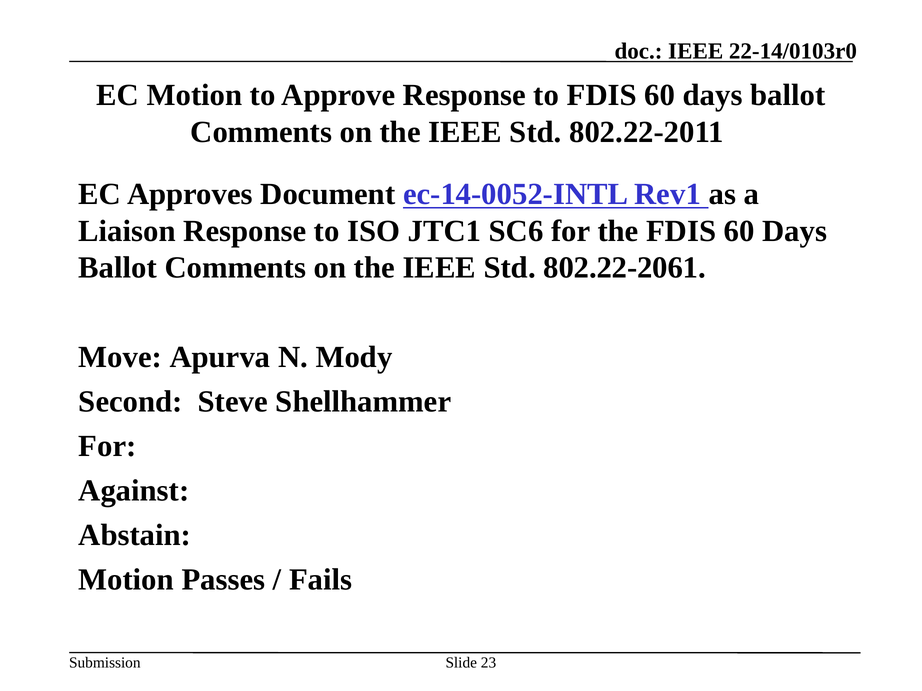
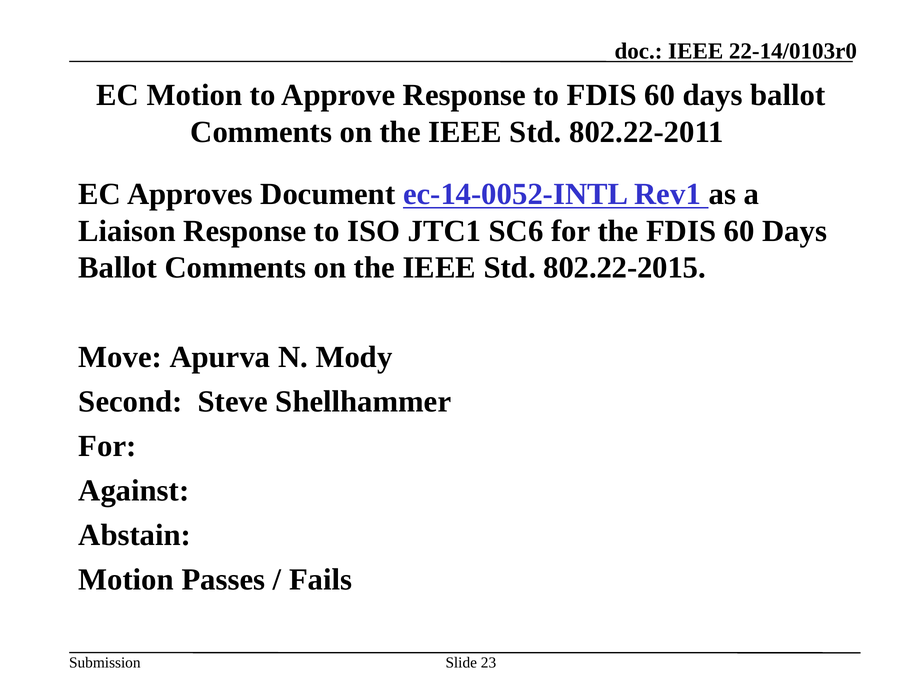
802.22-2061: 802.22-2061 -> 802.22-2015 (625, 268)
